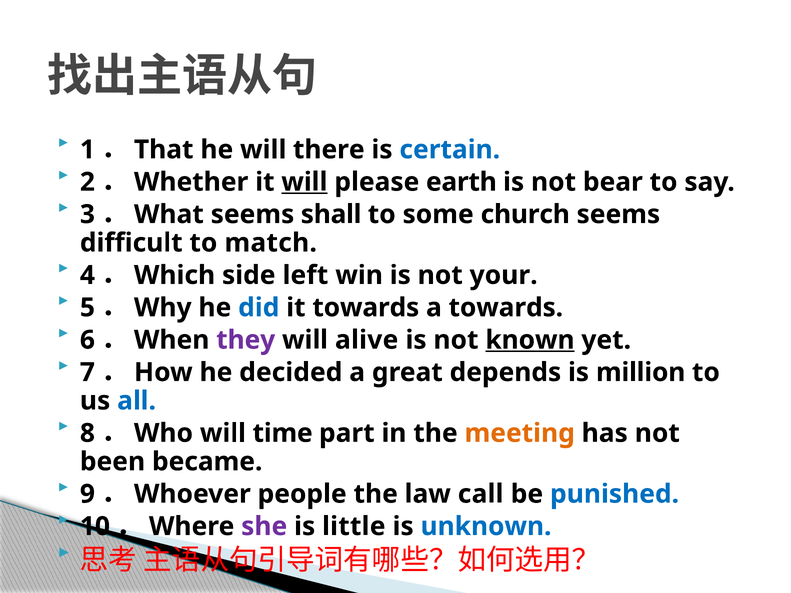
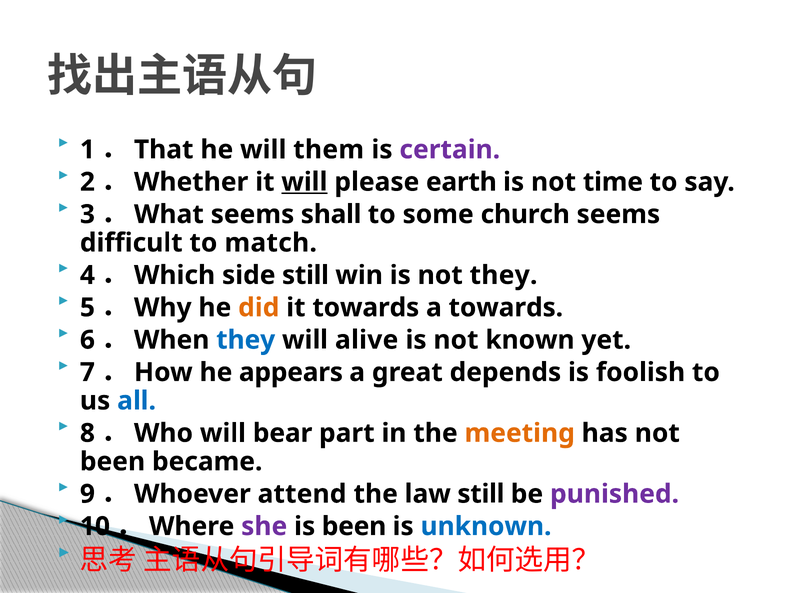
there: there -> them (329, 150)
certain colour: blue -> purple (450, 150)
bear: bear -> time (613, 182)
side left: left -> still (306, 275)
not your: your -> they (504, 275)
did colour: blue -> orange (259, 308)
they colour: purple -> blue (246, 340)
known underline: present -> none (530, 340)
decided: decided -> appears (291, 373)
million: million -> foolish (641, 373)
time: time -> bear (283, 433)
people: people -> attend (302, 494)
law call: call -> still (481, 494)
punished colour: blue -> purple (615, 494)
is little: little -> been (354, 527)
